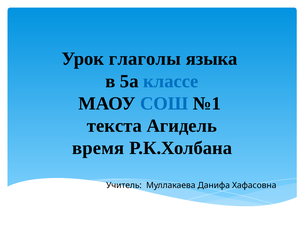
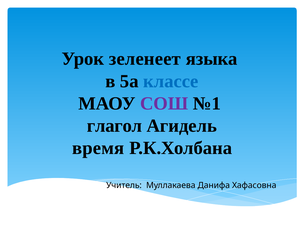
глаголы: глаголы -> зеленеет (145, 59)
СОШ colour: blue -> purple (164, 103)
текста: текста -> глагол (114, 126)
